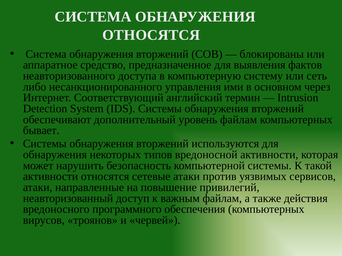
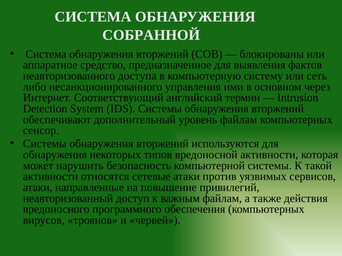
ОТНОСЯТСЯ: ОТНОСЯТСЯ -> СОБРАННОЙ (151, 35)
бывает: бывает -> сенсор (41, 131)
